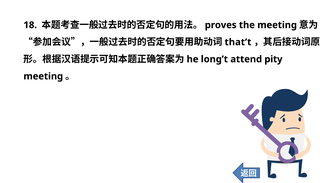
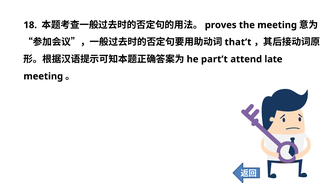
long’t: long’t -> part’t (214, 59)
pity: pity -> late (273, 59)
